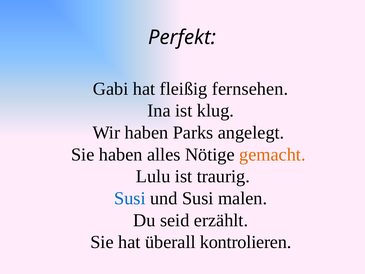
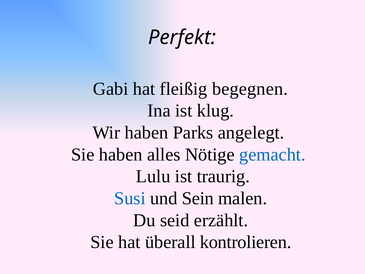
fernsehen: fernsehen -> begegnen (250, 89)
gemacht colour: orange -> blue (272, 154)
und Susi: Susi -> Sein (198, 198)
